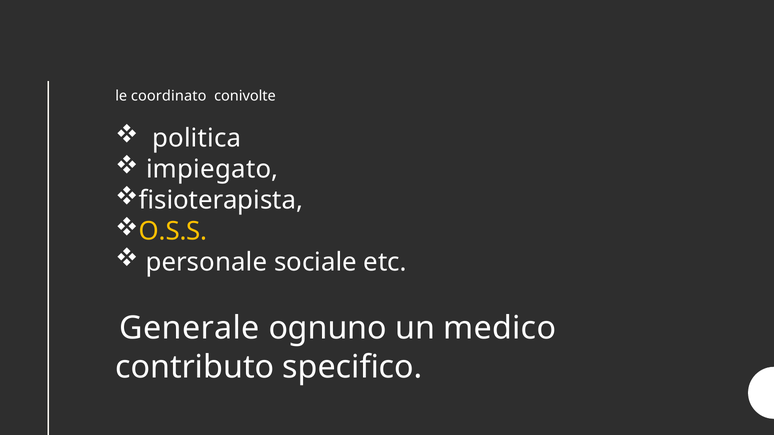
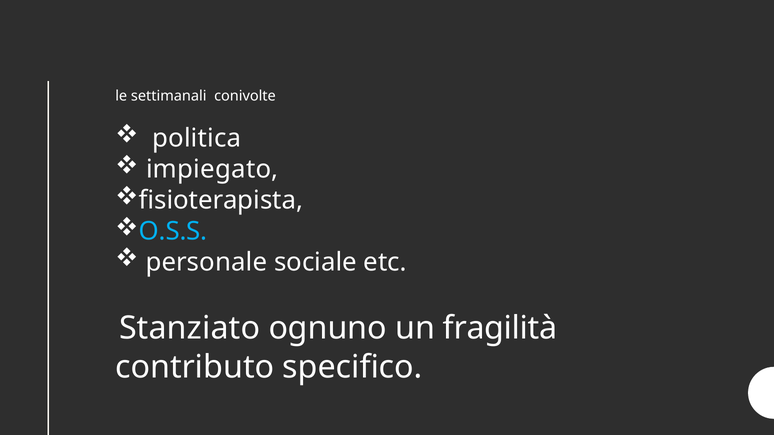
coordinato: coordinato -> settimanali (169, 96)
O.S.S colour: yellow -> light blue (173, 231)
Generale: Generale -> Stanziato (190, 329)
medico: medico -> fragilità (500, 329)
